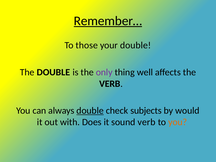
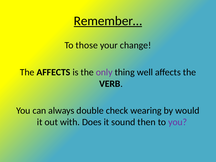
your double: double -> change (136, 45)
The DOUBLE: DOUBLE -> AFFECTS (53, 72)
double underline: present -> none (90, 111)
subjects: subjects -> wearing (146, 111)
sound verb: verb -> then (147, 122)
you colour: orange -> purple (178, 122)
